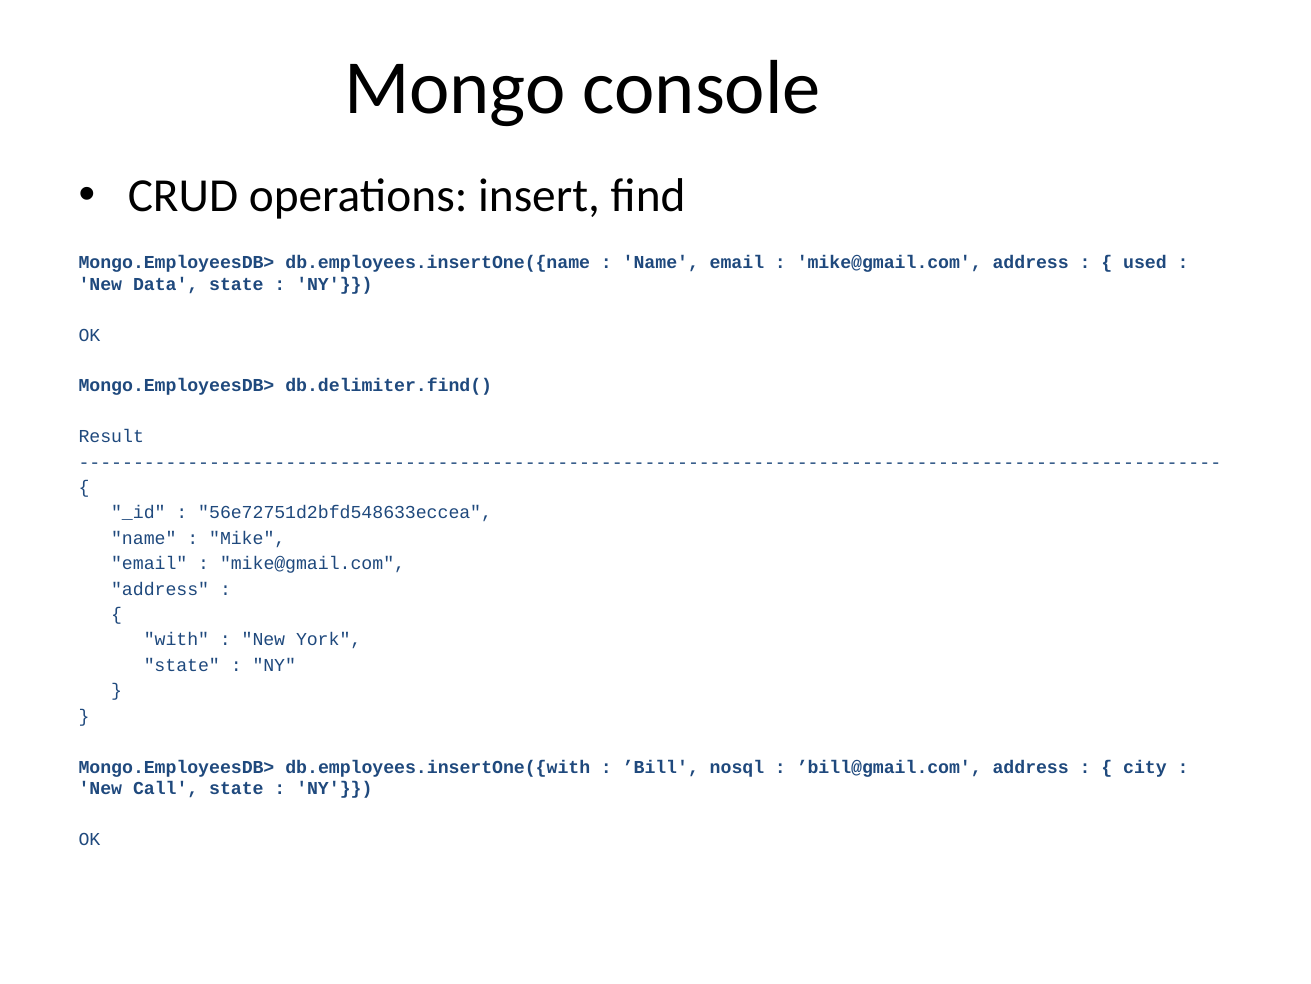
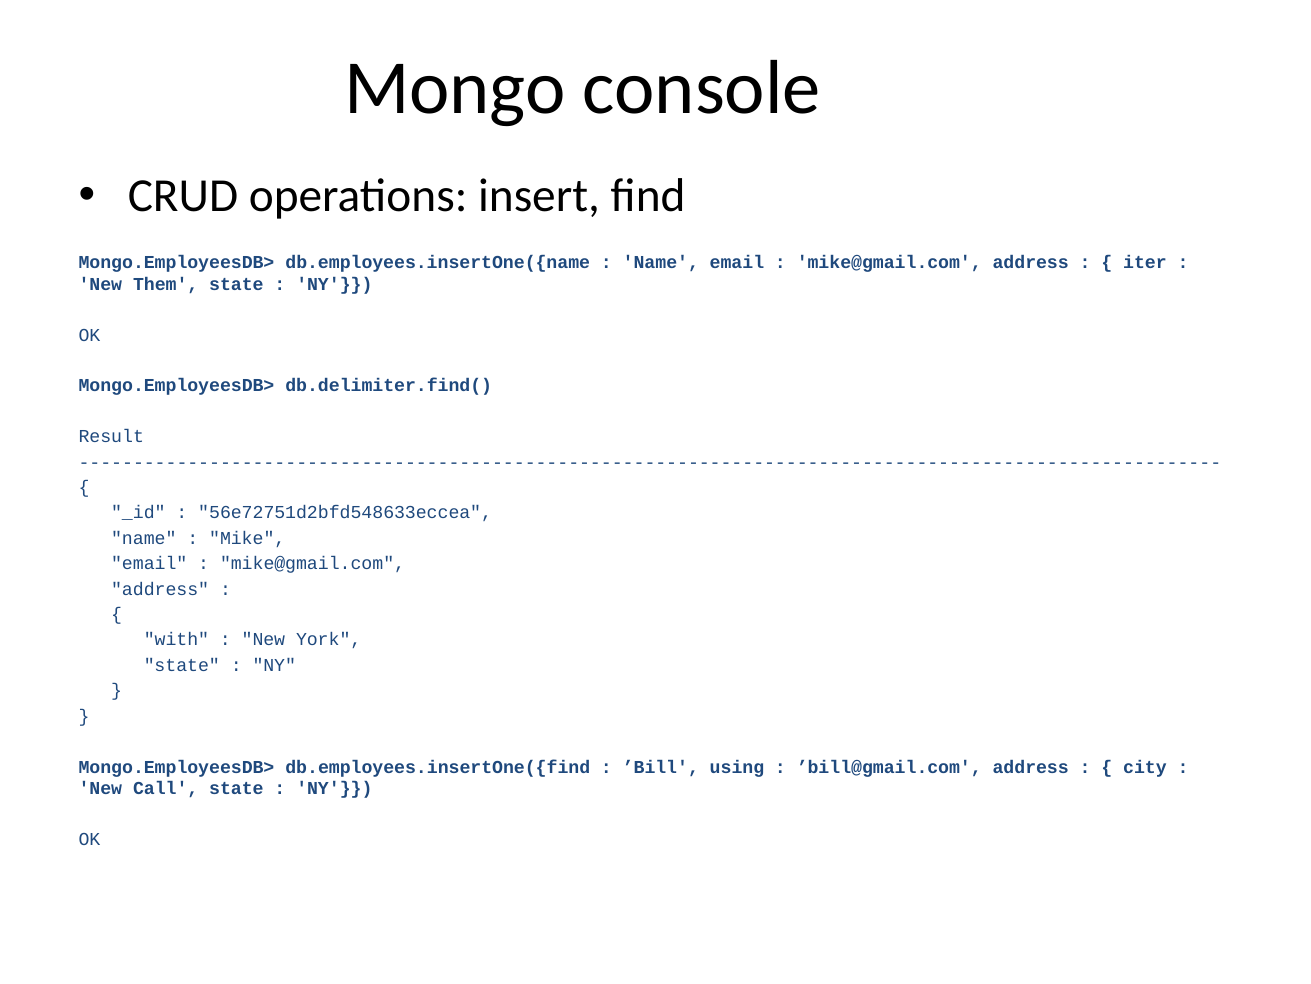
used: used -> iter (1145, 262)
Data: Data -> Them (166, 284)
db.employees.insertOne({with: db.employees.insertOne({with -> db.employees.insertOne({find (438, 766)
nosql: nosql -> using (737, 766)
